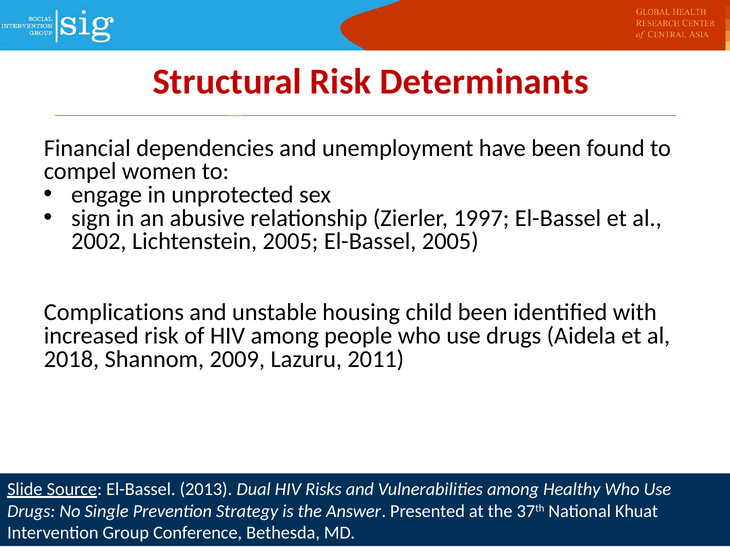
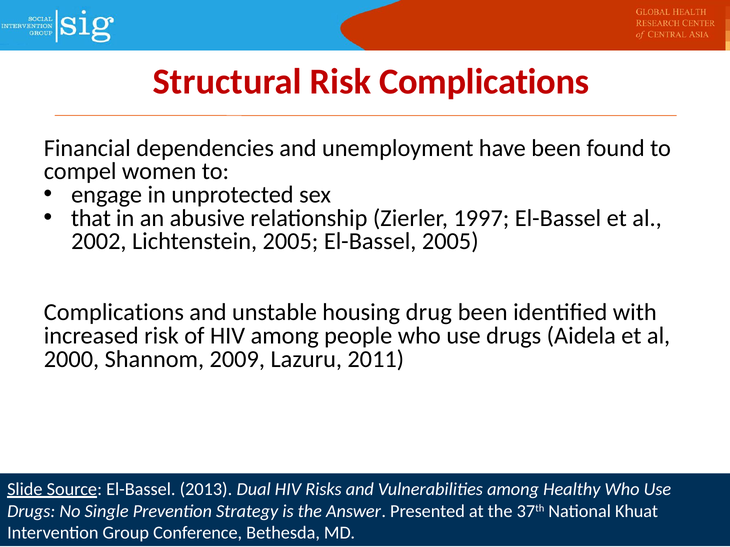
Risk Determinants: Determinants -> Complications (484, 82)
sign: sign -> that (91, 218)
child: child -> drug (429, 313)
2018: 2018 -> 2000 (71, 359)
